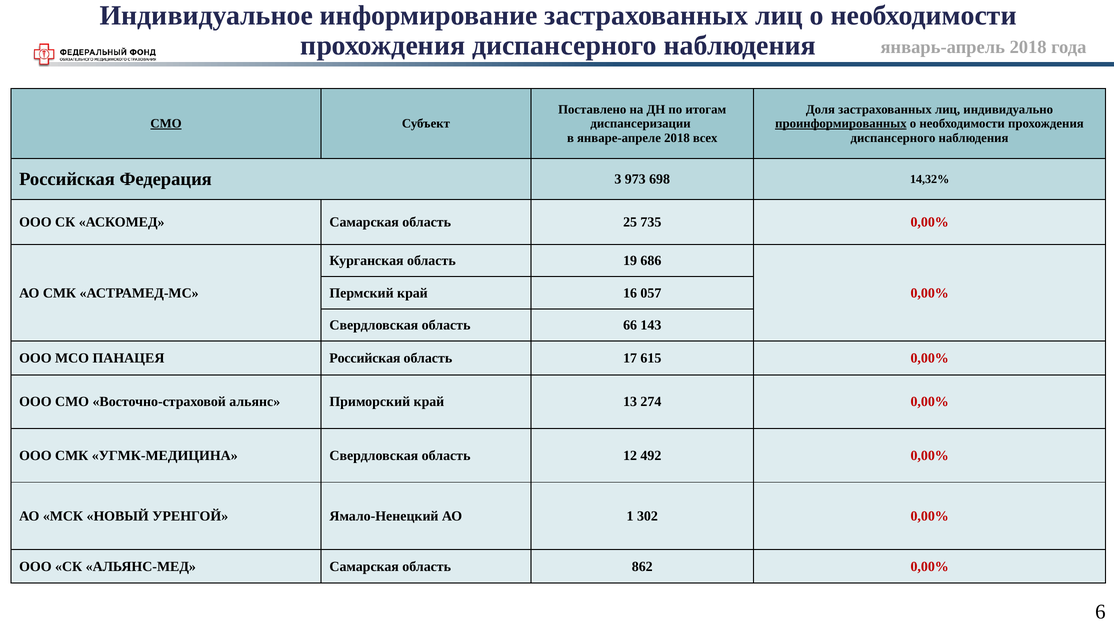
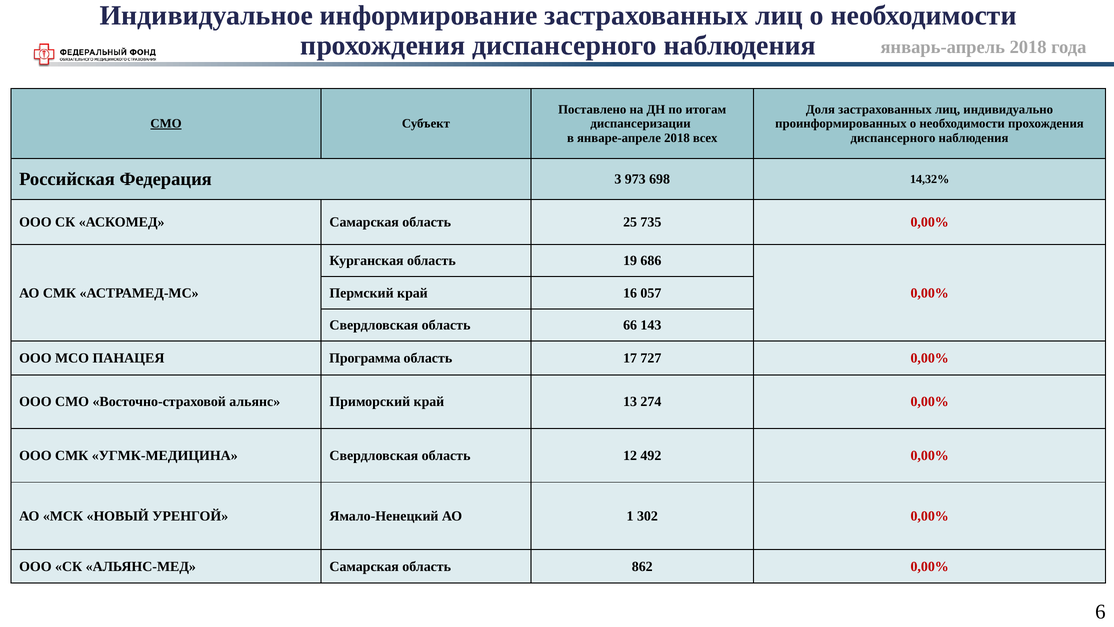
проинформированных underline: present -> none (841, 124)
ПАНАЦЕЯ Российская: Российская -> Программа (365, 358)
615: 615 -> 727 (651, 358)
